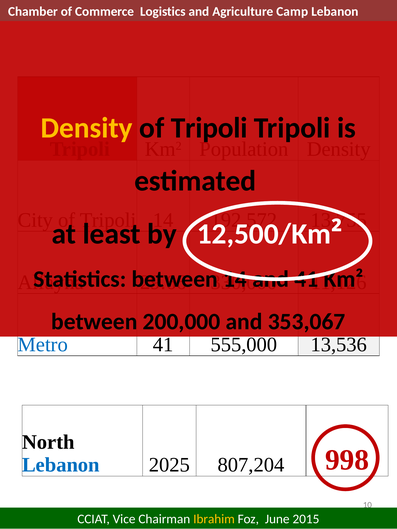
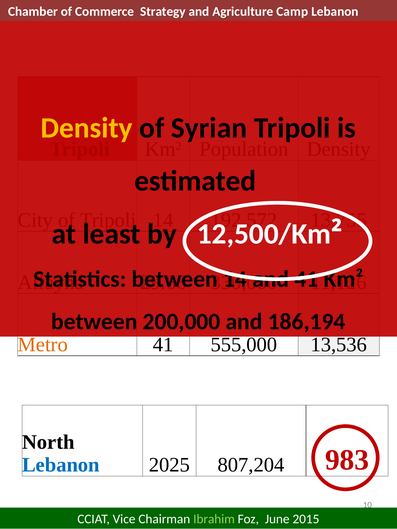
Logistics: Logistics -> Strategy (163, 11)
Tripoli: Tripoli -> Syrian (209, 128)
353,067: 353,067 -> 186,194 (307, 322)
Metro colour: blue -> orange (43, 345)
998: 998 -> 983 (347, 460)
Ibrahim colour: yellow -> light green (214, 519)
